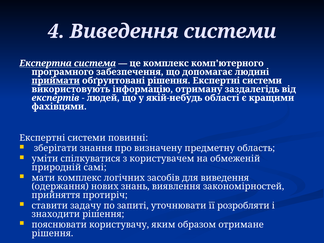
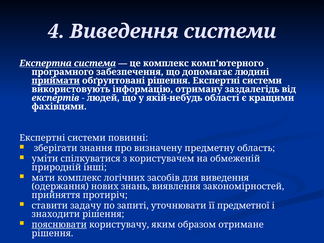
самі: самі -> інші (95, 167)
розробляти: розробляти -> предметної (243, 206)
пояснювати underline: none -> present (59, 225)
